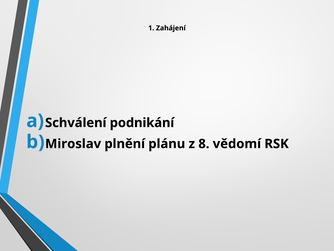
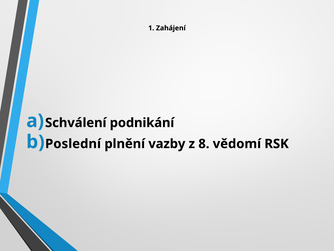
Miroslav: Miroslav -> Poslední (73, 144)
plánu: plánu -> vazby (167, 144)
